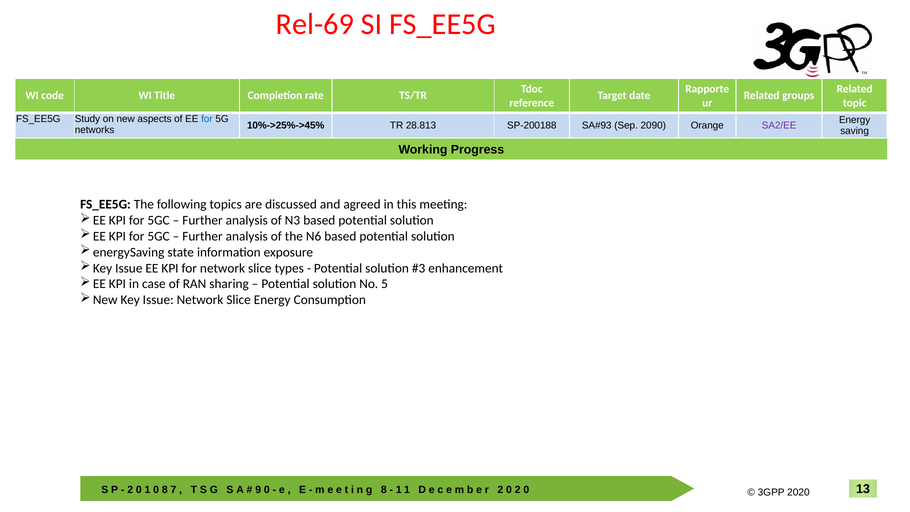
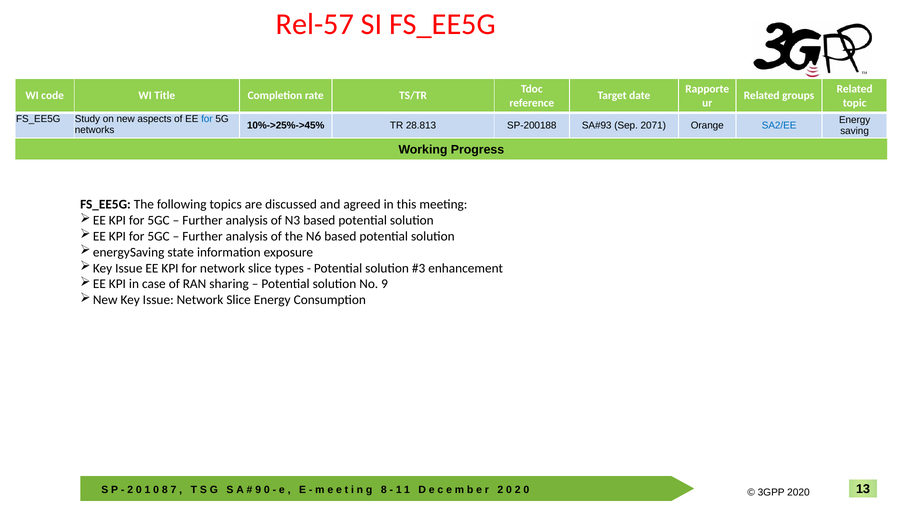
Rel-69: Rel-69 -> Rel-57 (315, 24)
2090: 2090 -> 2071 (653, 125)
SA2/EE colour: purple -> blue (779, 125)
No 5: 5 -> 9 (385, 284)
